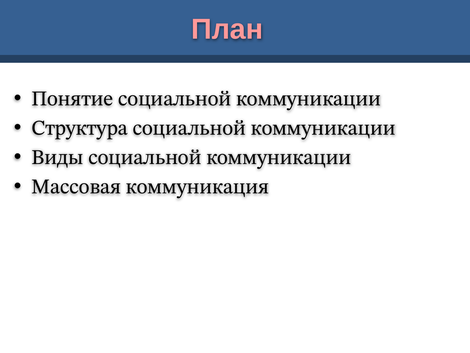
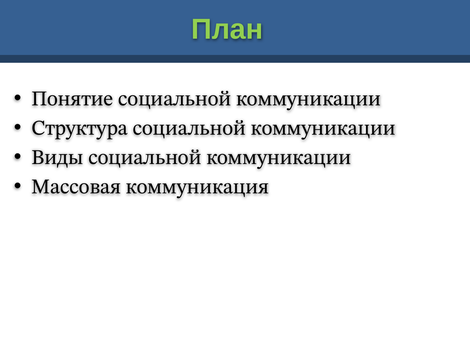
План colour: pink -> light green (227, 29)
